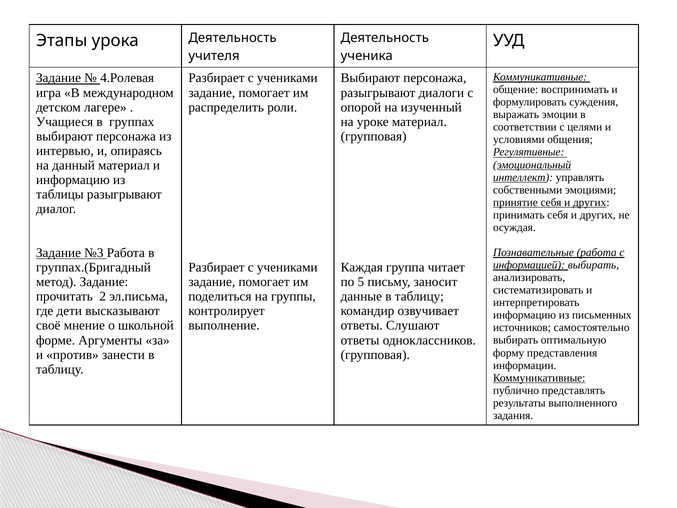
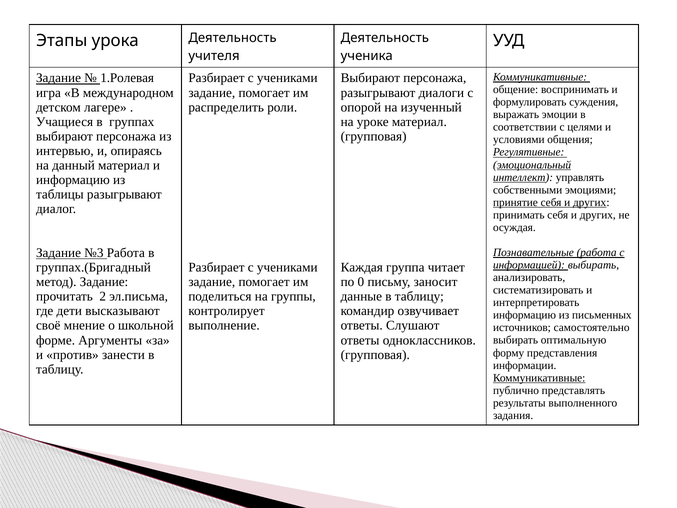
4.Ролевая: 4.Ролевая -> 1.Ролевая (127, 78)
5: 5 -> 0 (361, 282)
